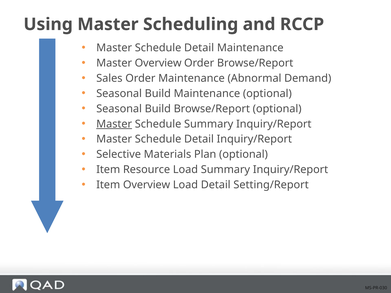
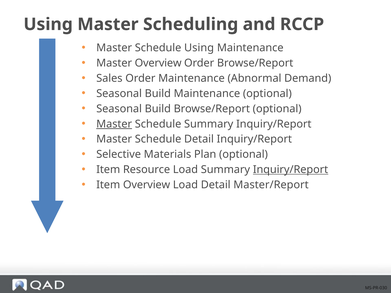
Detail: Detail -> Using (199, 48)
Inquiry/Report underline: none -> present (291, 170)
Setting/Report: Setting/Report -> Master/Report (271, 185)
